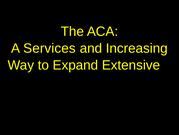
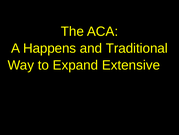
Services: Services -> Happens (50, 48)
Increasing: Increasing -> Traditional (137, 48)
